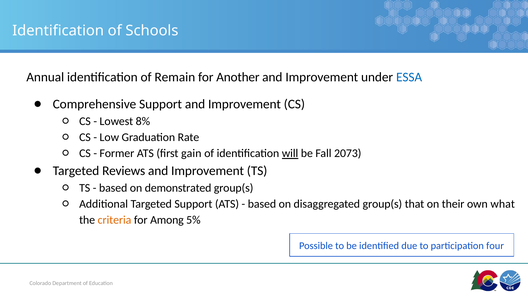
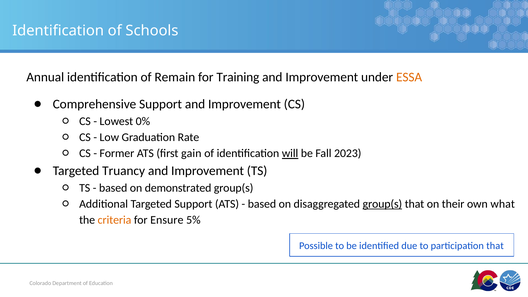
Another: Another -> Training (238, 77)
ESSA colour: blue -> orange (409, 77)
8%: 8% -> 0% (143, 121)
2073: 2073 -> 2023 (348, 153)
Reviews: Reviews -> Truancy (124, 171)
group(s underline: none -> present (382, 204)
Among: Among -> Ensure (167, 220)
participation four: four -> that (495, 246)
